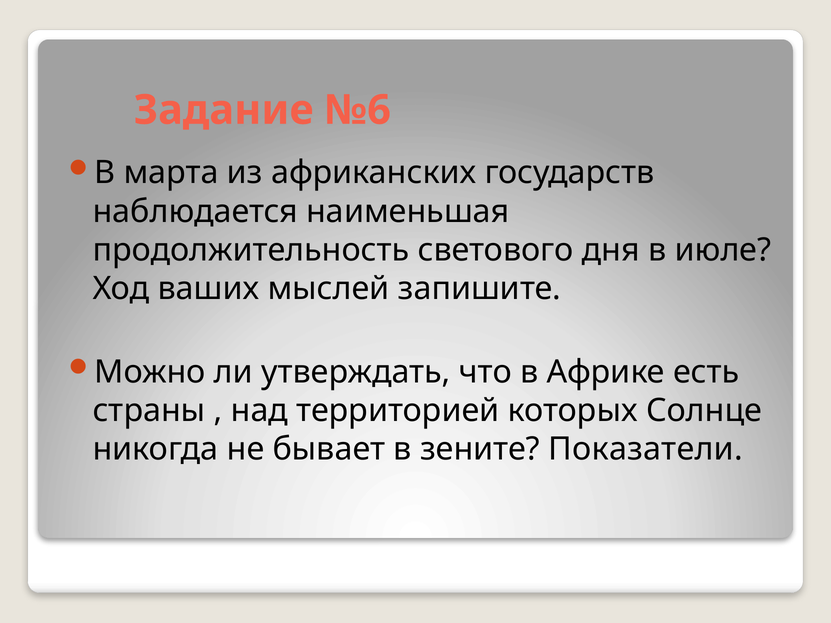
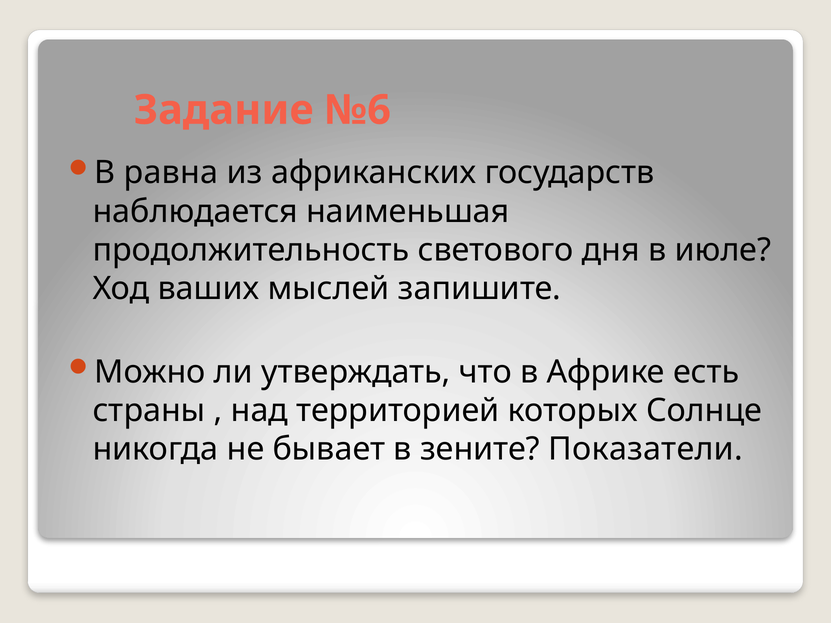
марта: марта -> равна (171, 173)
